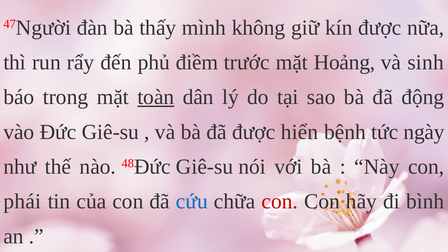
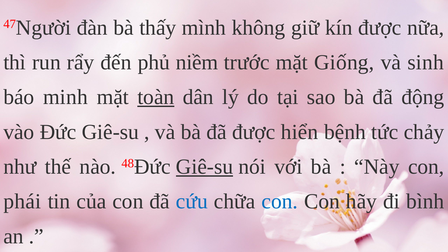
điềm: điềm -> niềm (197, 62)
Hoảng: Hoảng -> Giống (344, 62)
trong: trong -> minh (65, 97)
ngày: ngày -> chảy (424, 132)
Giê-su underline: none -> present (205, 167)
con colour: red -> blue (280, 202)
